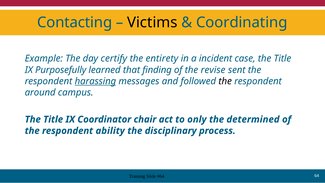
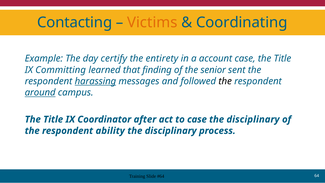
Victims colour: black -> orange (152, 22)
incident: incident -> account (216, 58)
Purposefully: Purposefully -> Committing (61, 70)
revise: revise -> senior (213, 70)
around underline: none -> present (40, 93)
chair: chair -> after (145, 119)
to only: only -> case (197, 119)
determined: determined -> disciplinary (253, 119)
